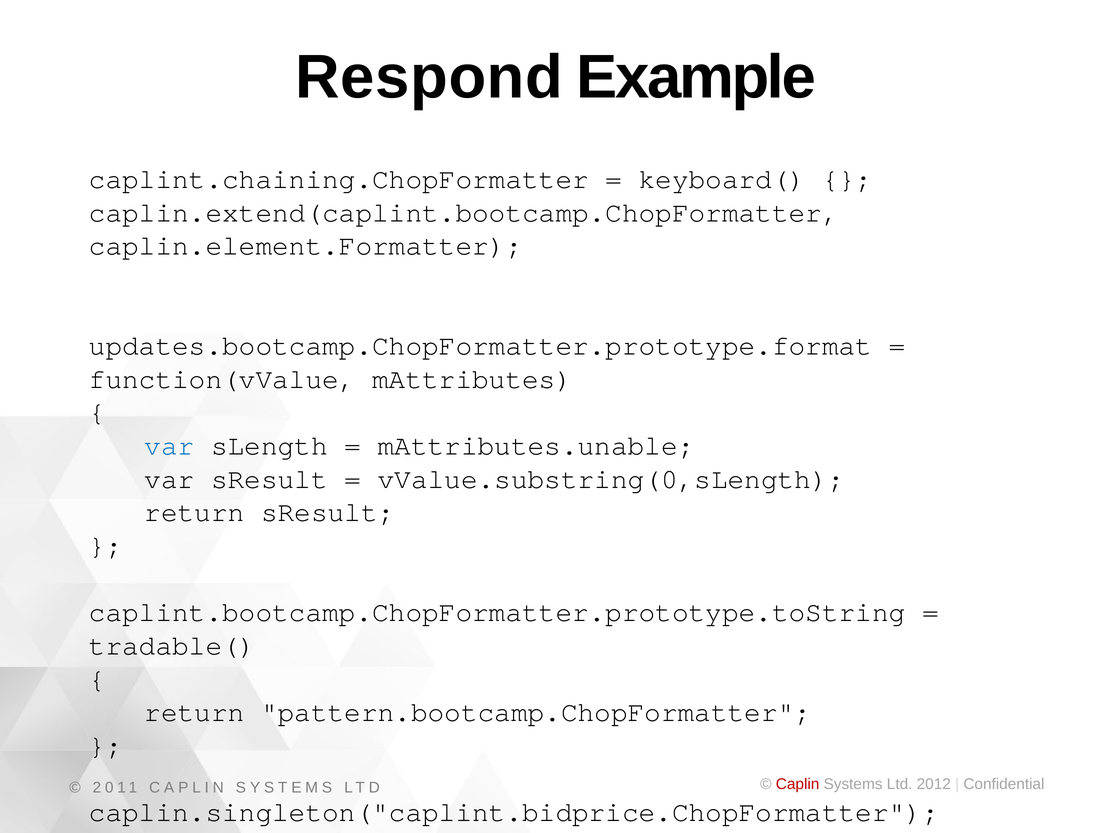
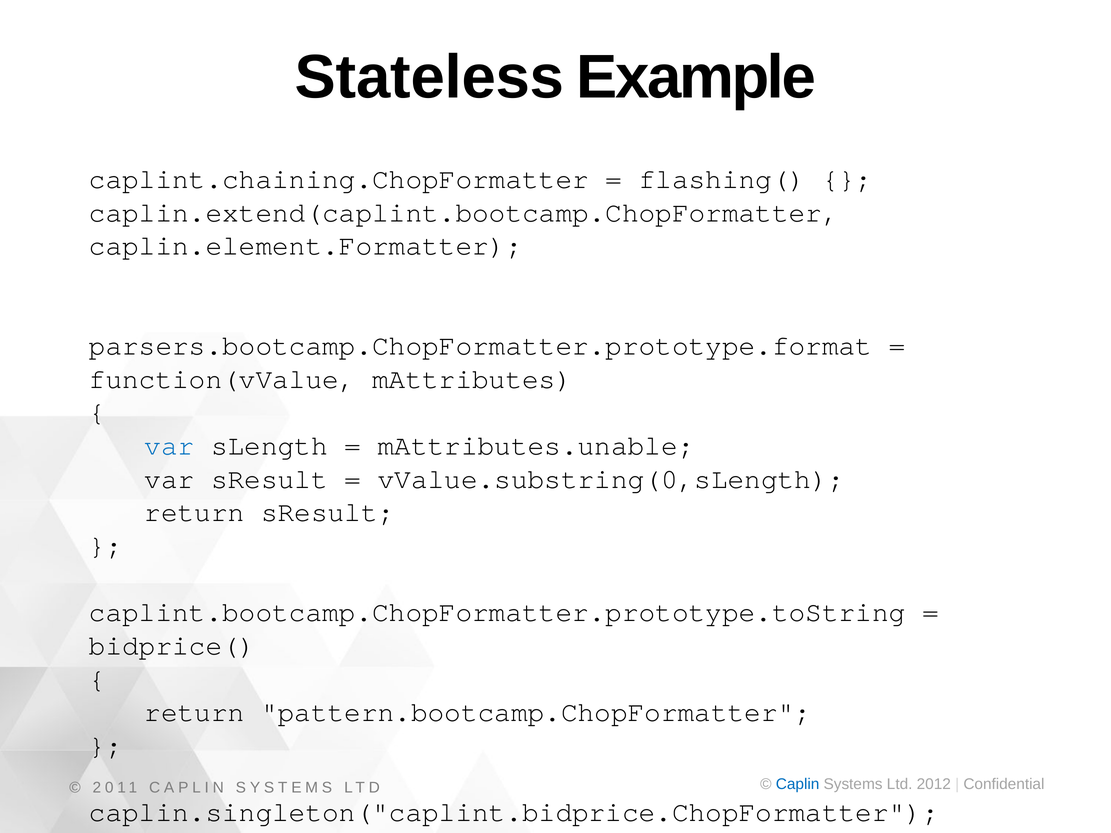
Respond: Respond -> Stateless (429, 77)
keyboard(: keyboard( -> flashing( (722, 179)
updates.bootcamp.ChopFormatter.prototype.format: updates.bootcamp.ChopFormatter.prototype.format -> parsers.bootcamp.ChopFormatter.prototype.format (481, 346)
tradable(: tradable( -> bidprice( (172, 646)
Caplin colour: red -> blue (798, 784)
